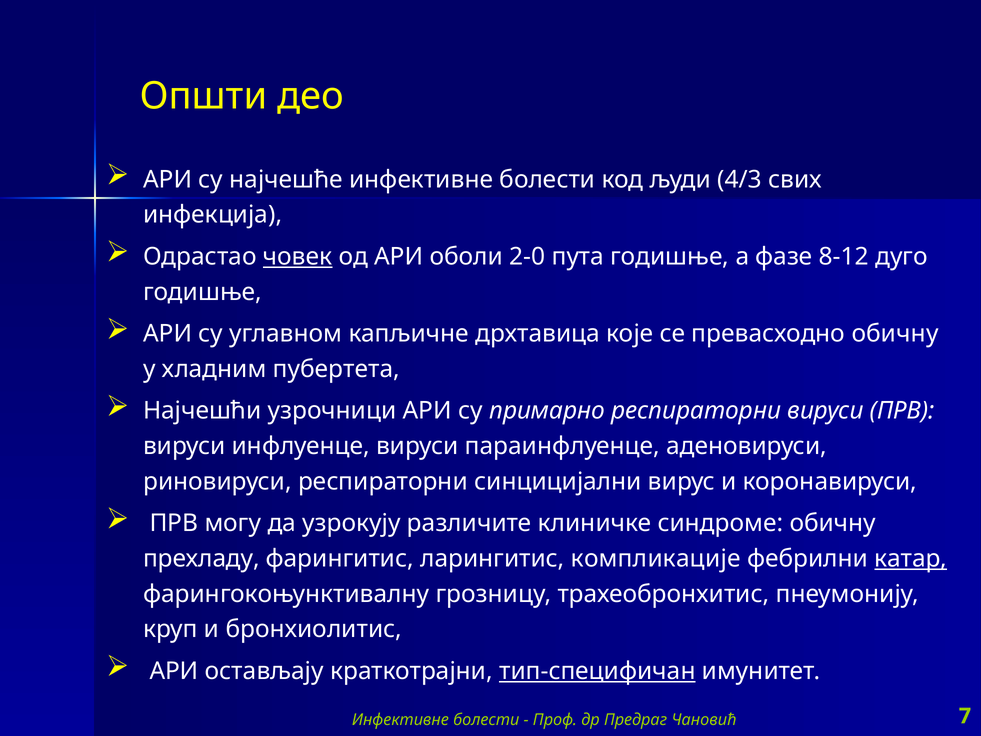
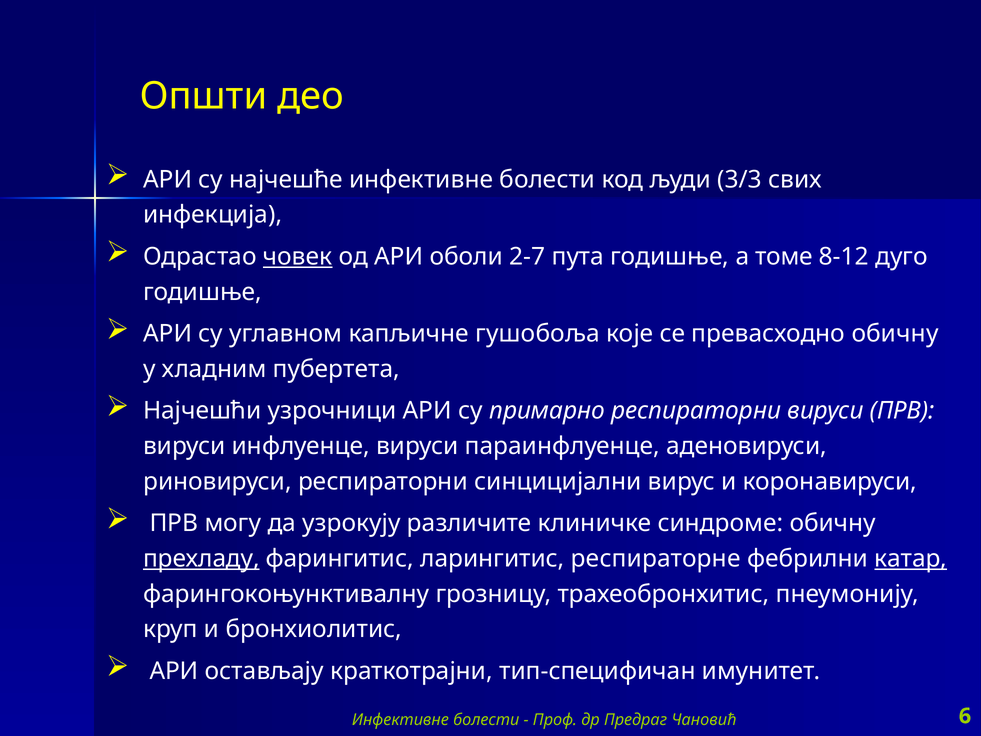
4/3: 4/3 -> 3/3 (740, 179)
2-0: 2-0 -> 2-7 (527, 257)
фазе: фазе -> томе (784, 257)
дрхтавица: дрхтавица -> гушобоља (538, 334)
прехладу underline: none -> present (201, 558)
компликације: компликације -> респираторне (656, 558)
тип-специфичан underline: present -> none (597, 671)
7: 7 -> 6 (965, 716)
